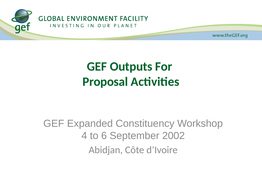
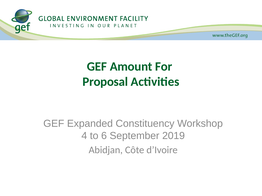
Outputs: Outputs -> Amount (131, 67)
2002: 2002 -> 2019 (174, 136)
